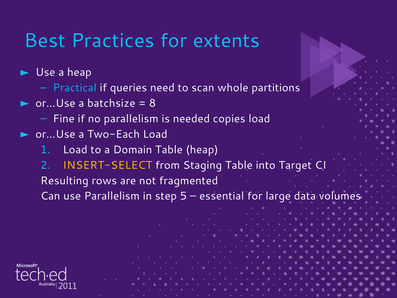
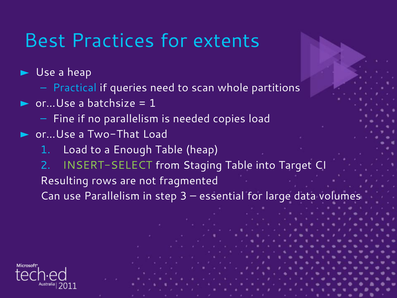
8: 8 -> 1 (152, 103)
Two-Each: Two-Each -> Two-That (113, 134)
Domain: Domain -> Enough (133, 150)
INSERT-SELECT colour: yellow -> light green (107, 165)
5: 5 -> 3 (183, 196)
